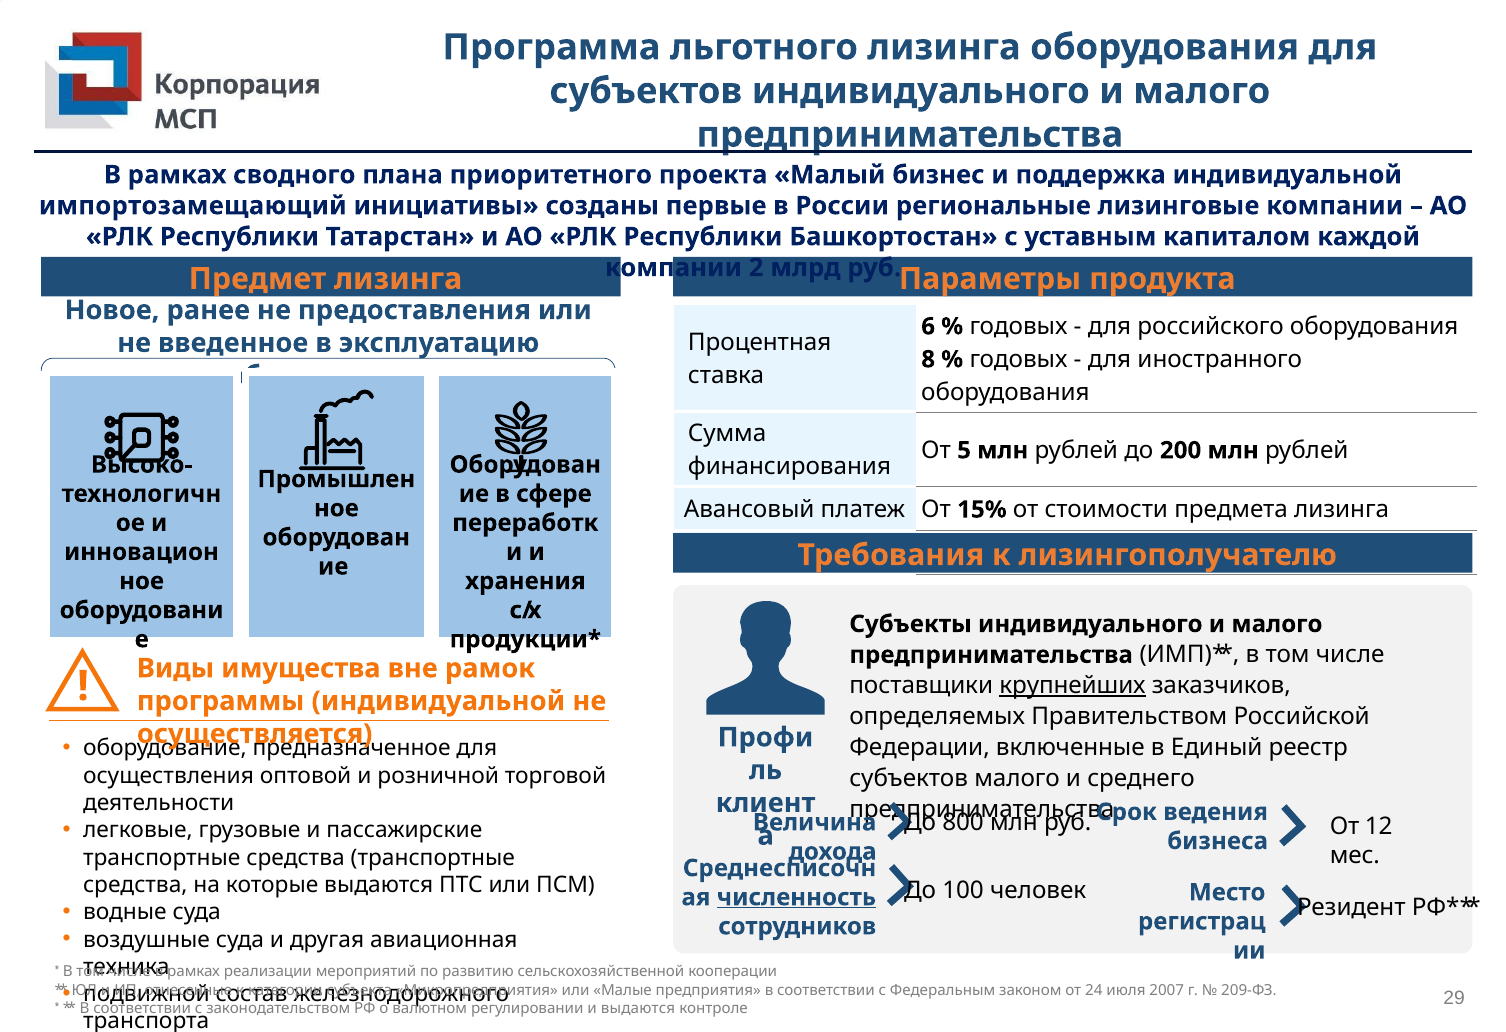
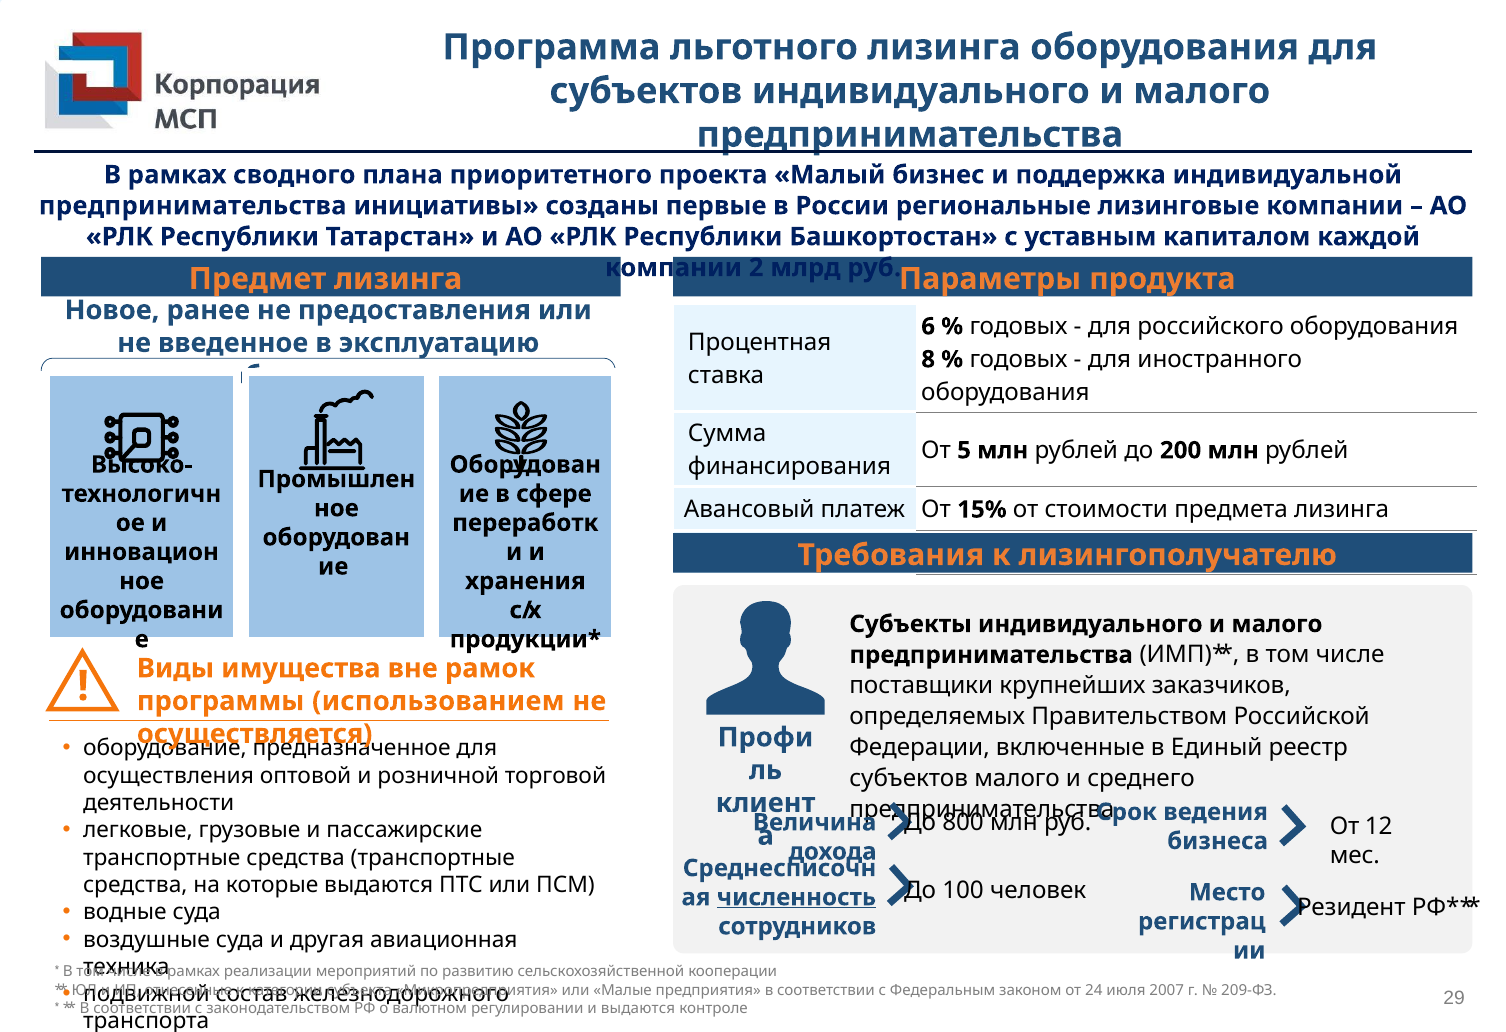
импортозамещающий: импортозамещающий -> предпринимательства (193, 206)
крупнейших underline: present -> none (1073, 686)
программы индивидуальной: индивидуальной -> использованием (438, 702)
